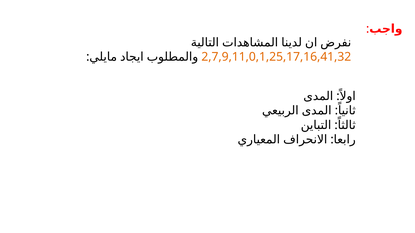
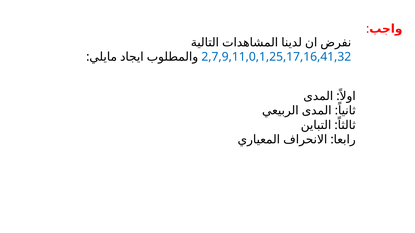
2,7,9,11,0,1,25,17,16,41,32 colour: orange -> blue (276, 57)
